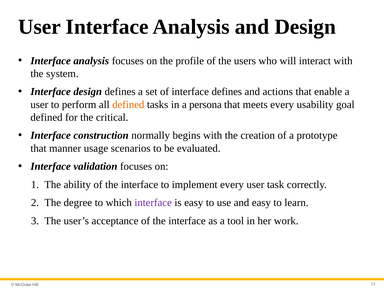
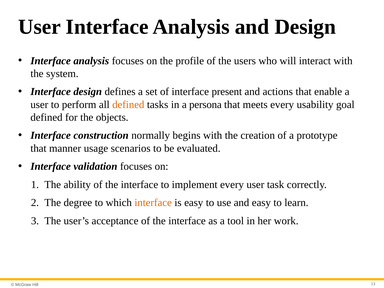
interface defines: defines -> present (227, 92)
critical: critical -> objects (112, 117)
interface colour: purple -> orange (153, 203)
